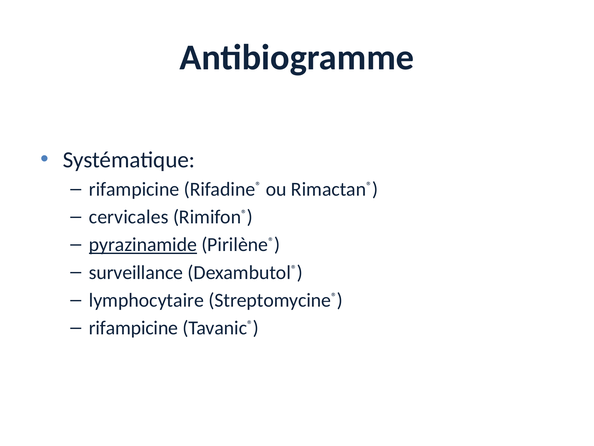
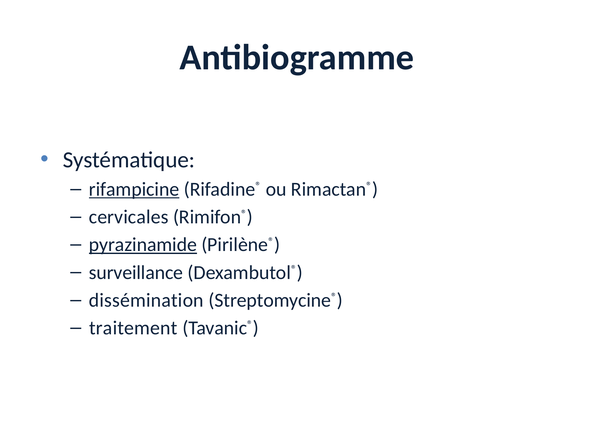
rifampicine underline: none -> present (134, 189)
lymphocytaire: lymphocytaire -> dissémination (146, 300)
rifampicine: rifampicine -> traitement (133, 328)
